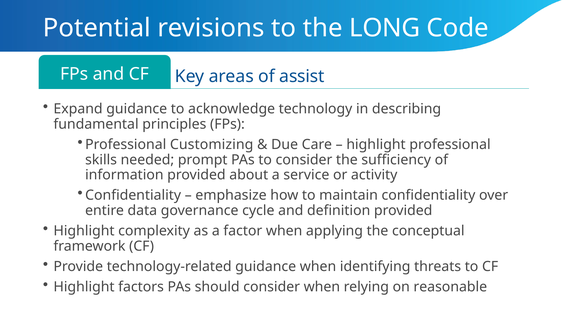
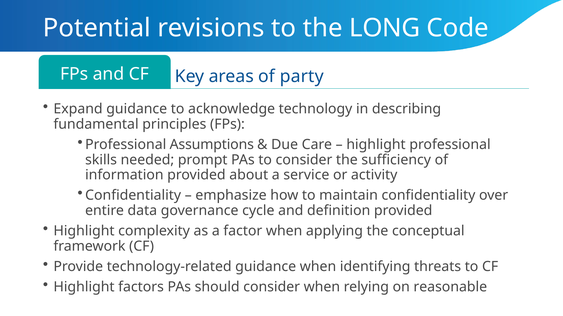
assist: assist -> party (302, 77)
Customizing: Customizing -> Assumptions (212, 145)
